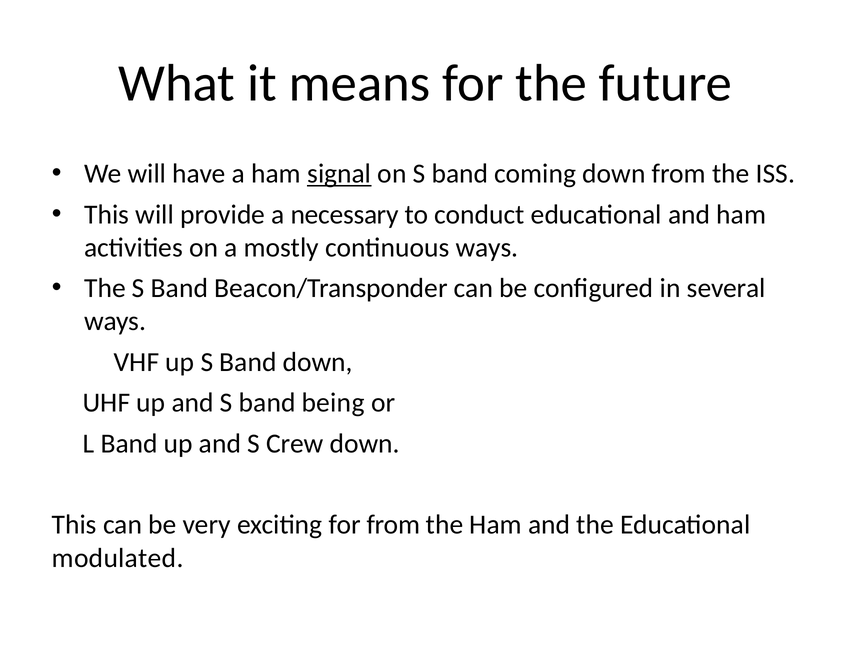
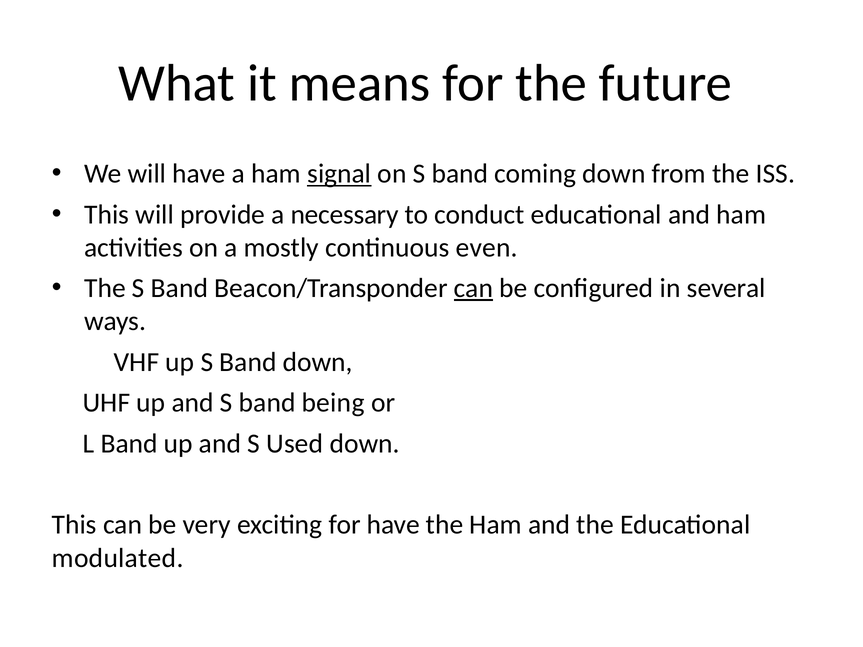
continuous ways: ways -> even (487, 248)
can underline: none -> present (474, 288)
Crew: Crew -> Used (295, 444)
for from: from -> have (393, 525)
